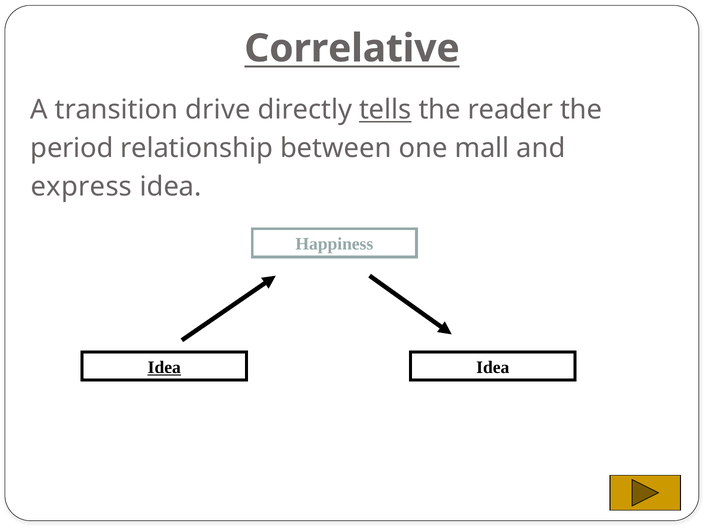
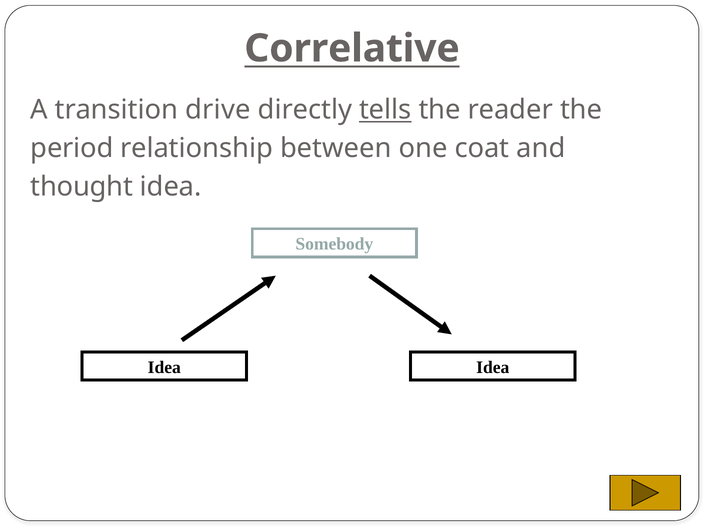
mall: mall -> coat (482, 148)
express: express -> thought (82, 187)
Happiness: Happiness -> Somebody (334, 244)
Idea underline: present -> none (164, 367)
